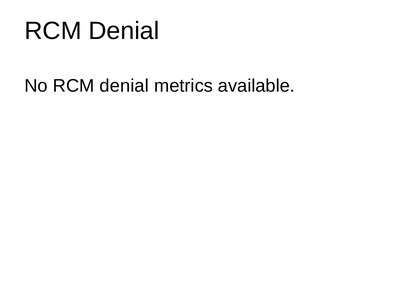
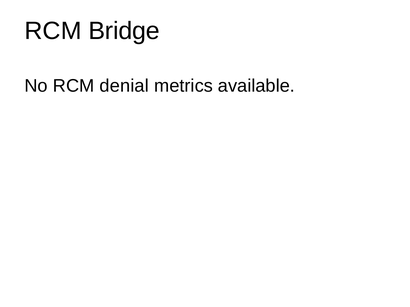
Denial: Denial -> Bridge (124, 31)
